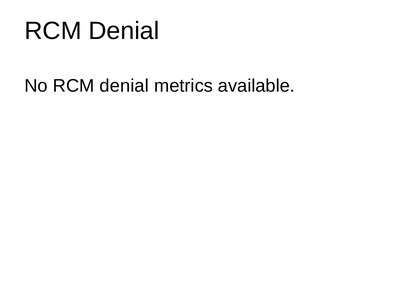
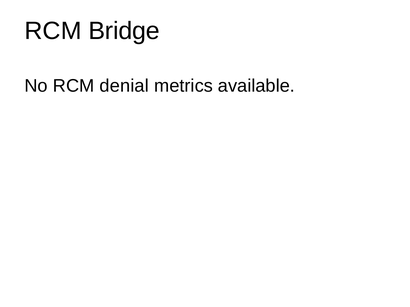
Denial: Denial -> Bridge (124, 31)
